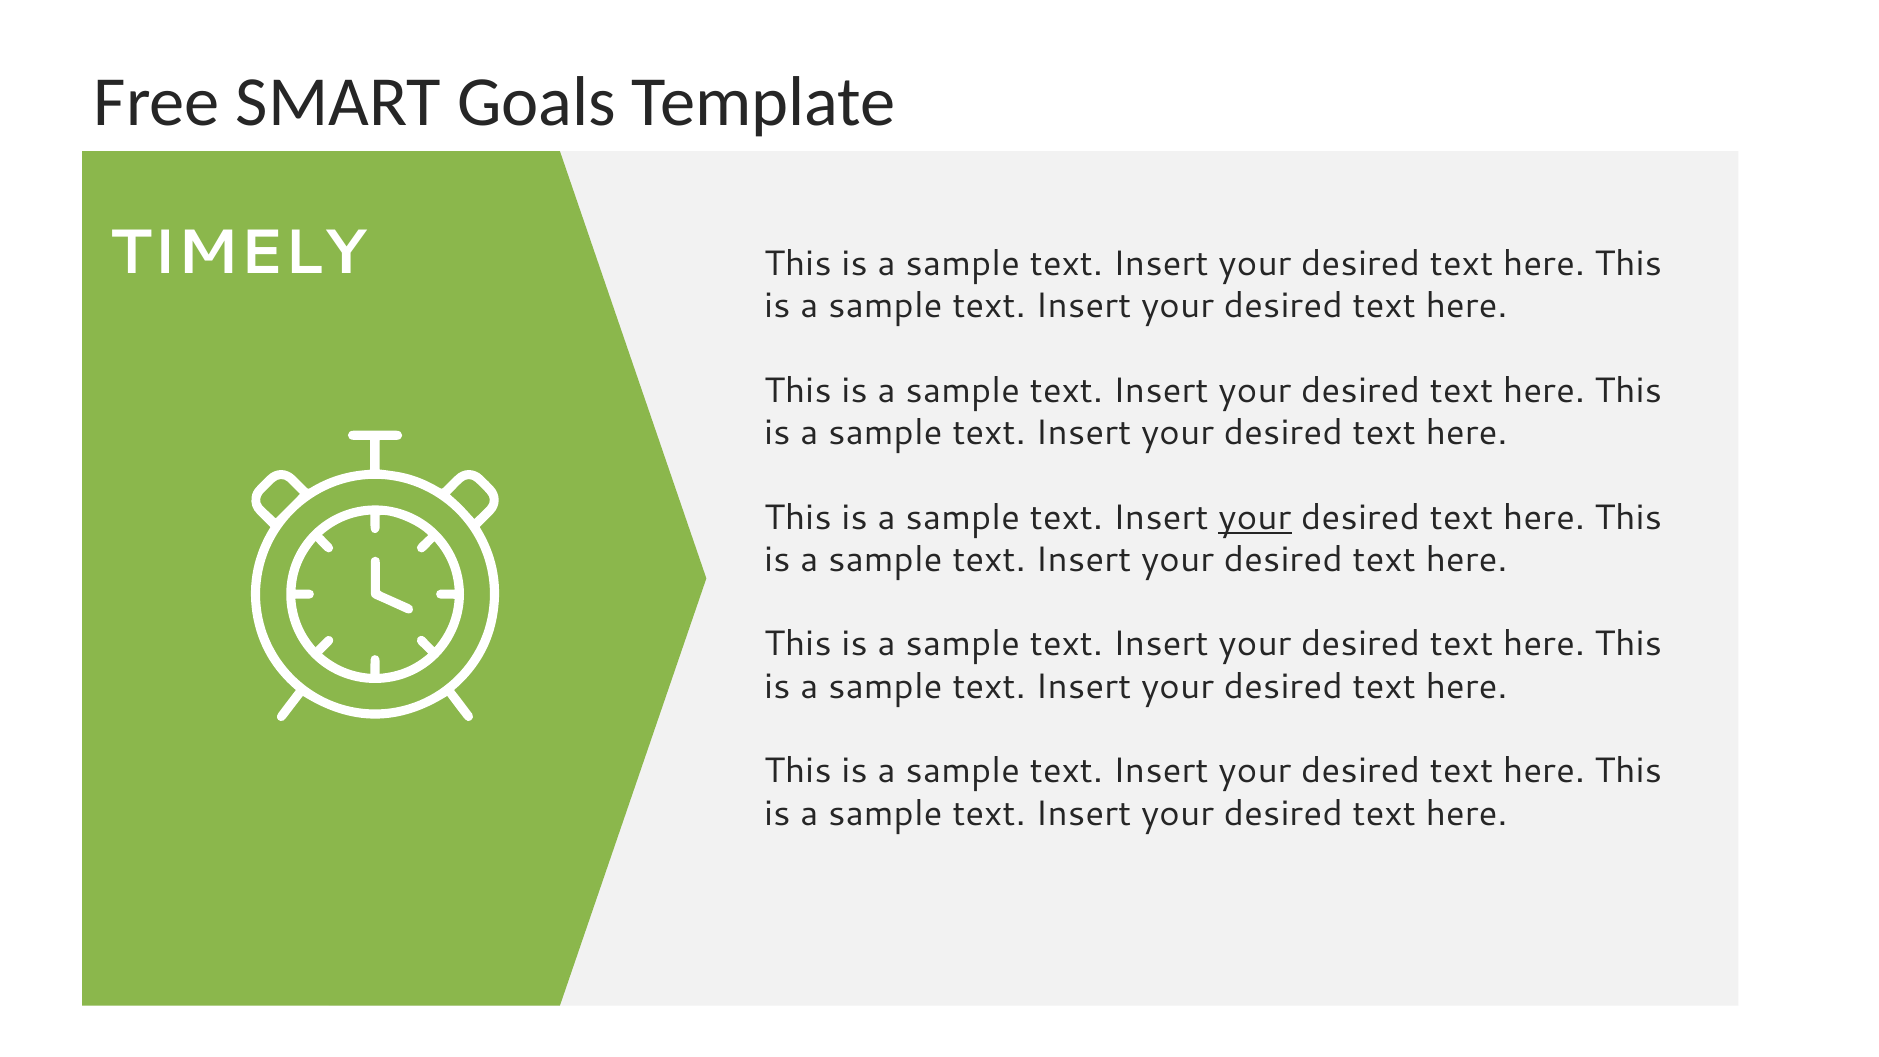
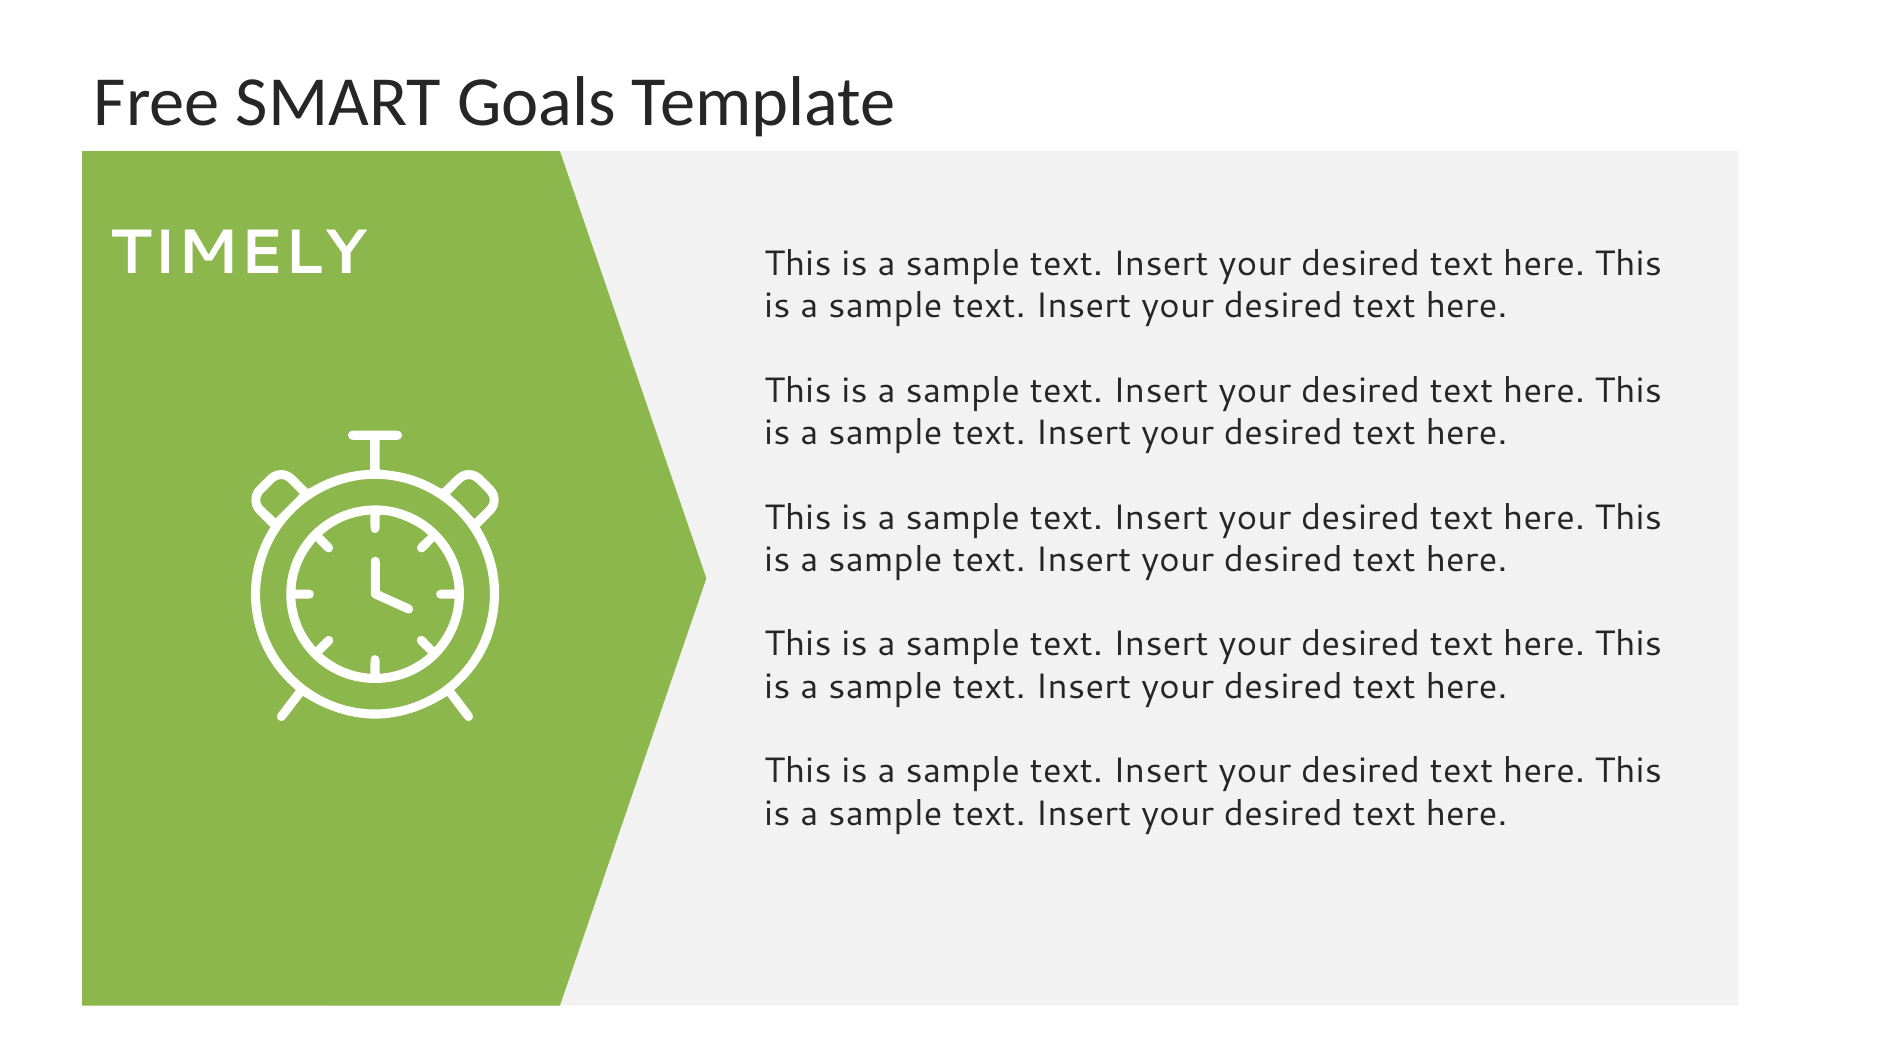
your underline: present -> none (1255, 518)
